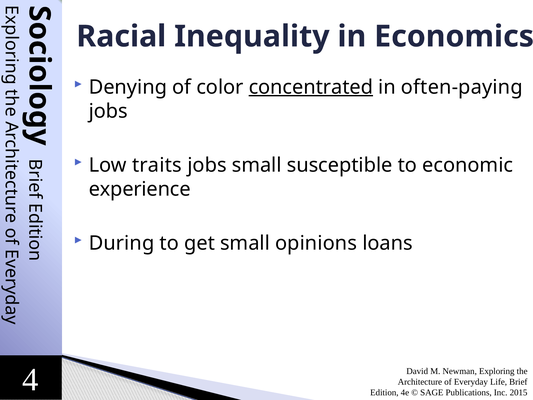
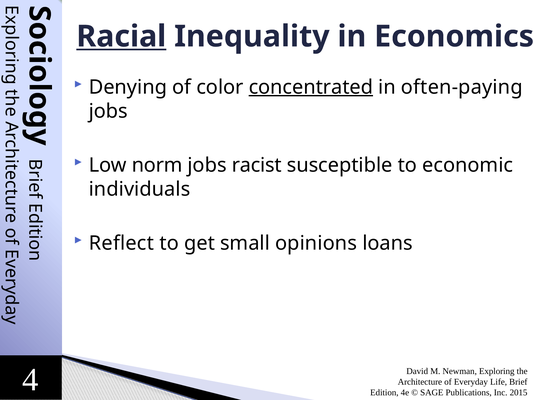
Racial underline: none -> present (121, 36)
traits: traits -> norm (157, 165)
jobs small: small -> racist (257, 165)
experience: experience -> individuals (140, 189)
During: During -> Reflect (121, 243)
